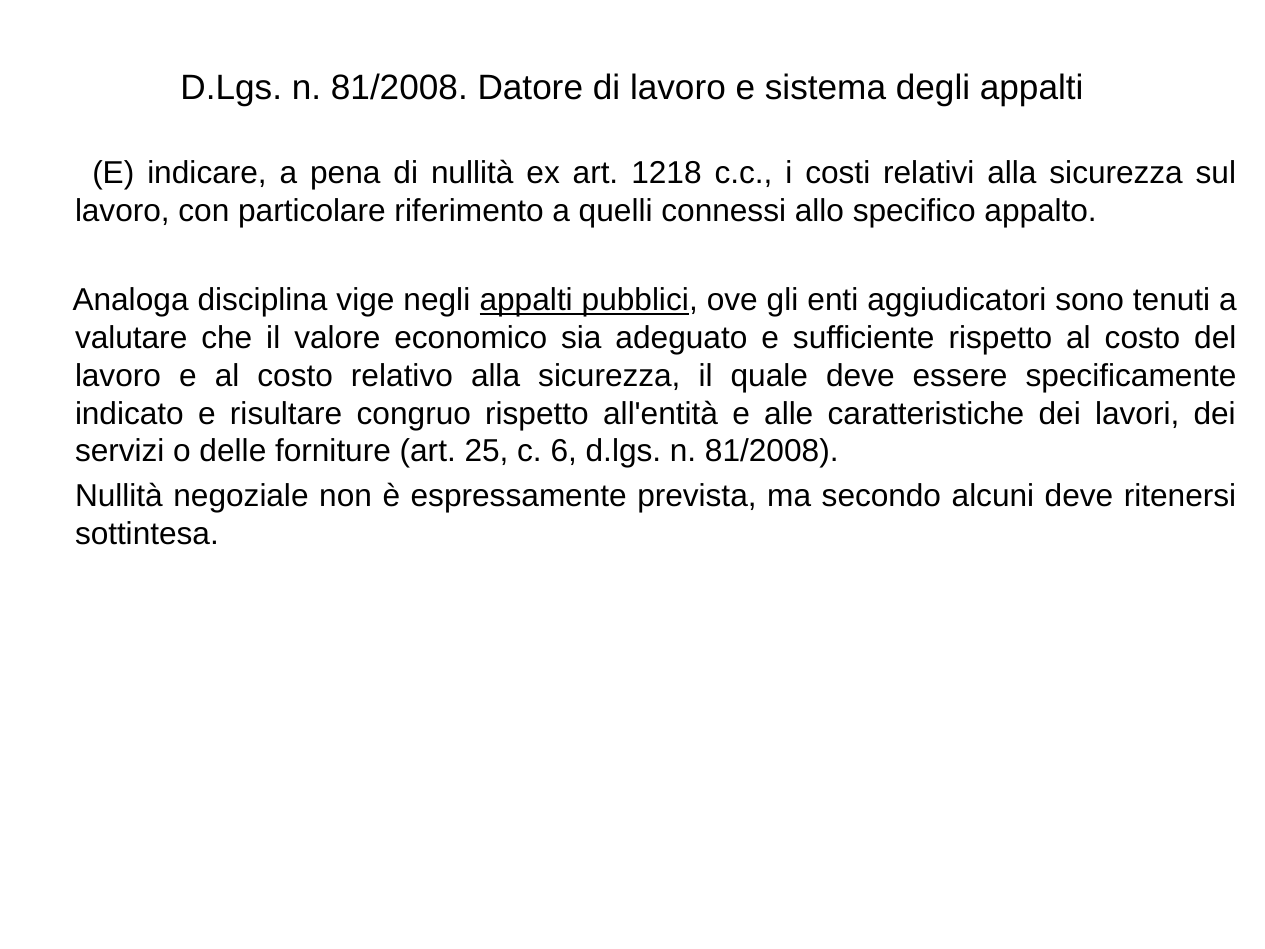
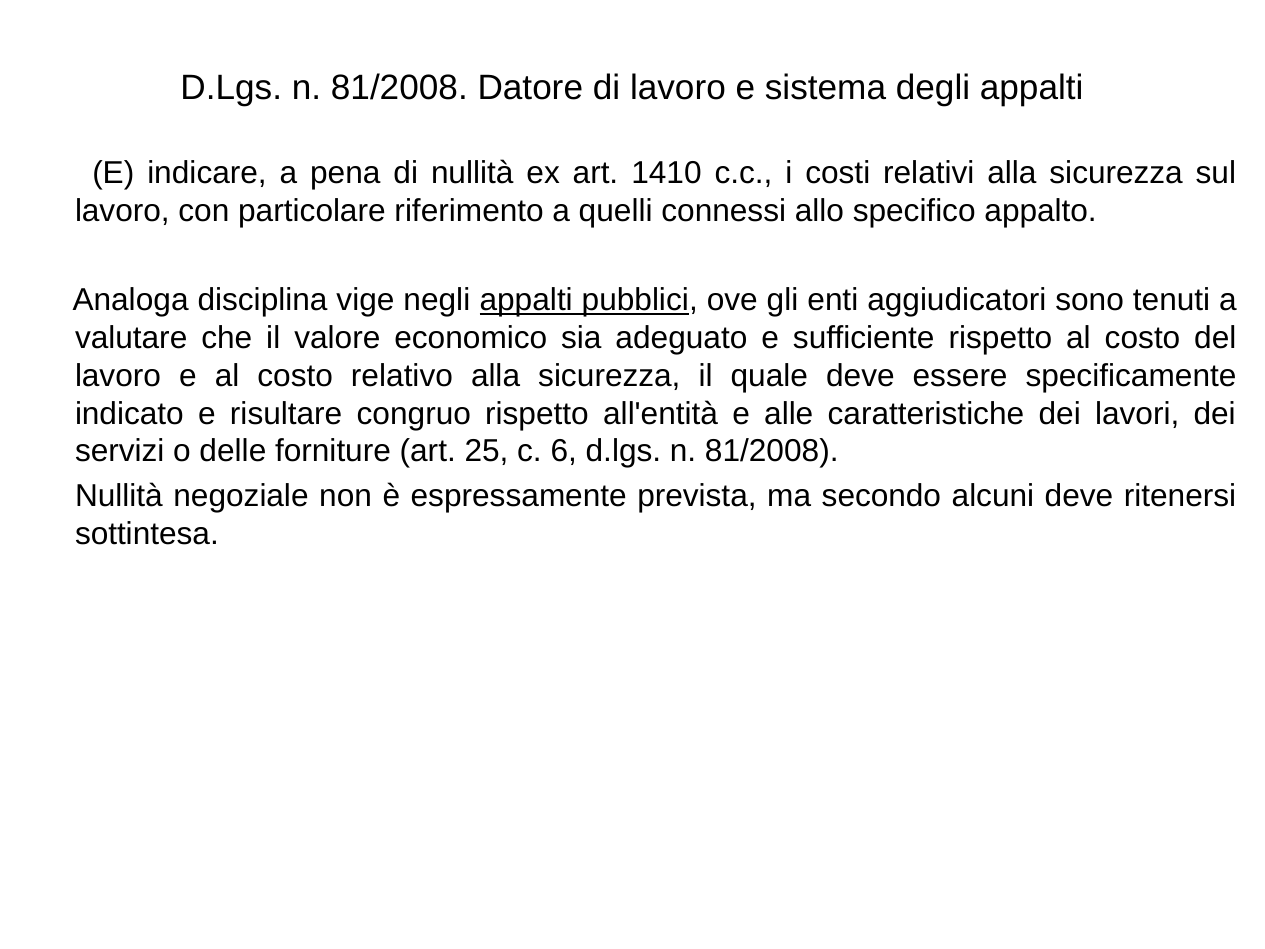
1218: 1218 -> 1410 (666, 173)
